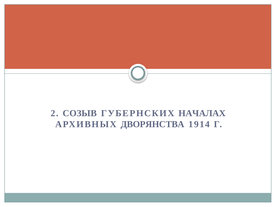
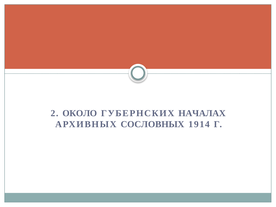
СОЗЫВ: СОЗЫВ -> ОКОЛО (80, 113)
ДВОРЯНСТВА: ДВОРЯНСТВА -> СОСЛОВНЫХ (152, 124)
